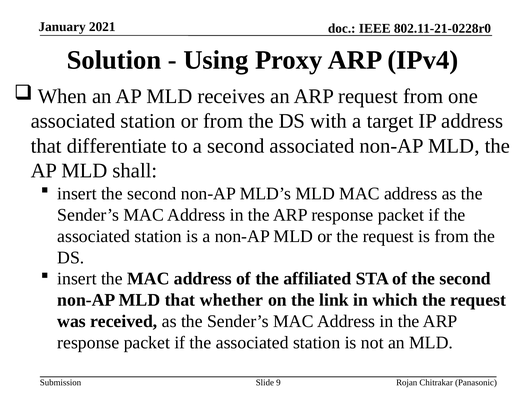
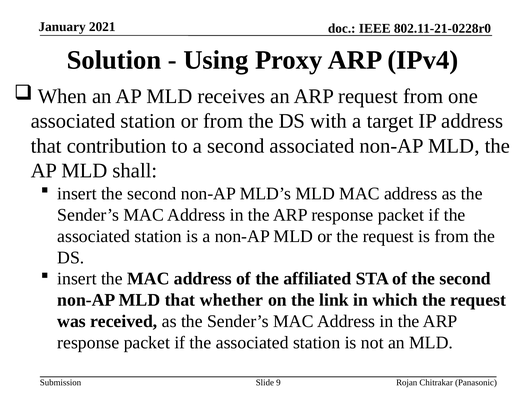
differentiate: differentiate -> contribution (117, 146)
